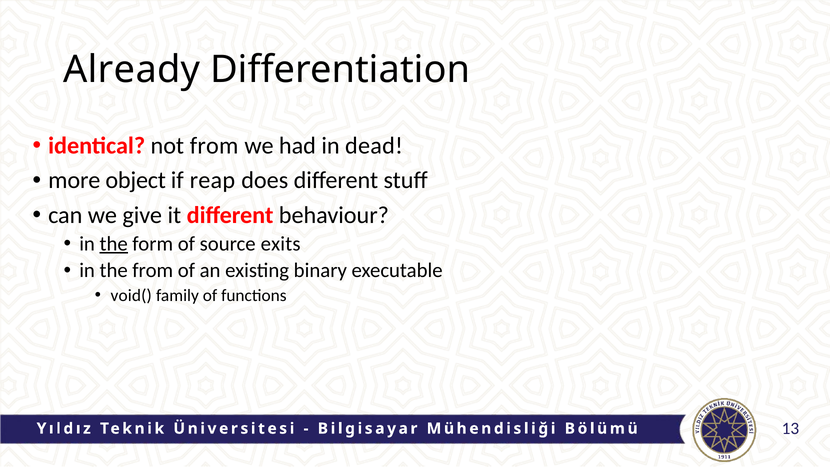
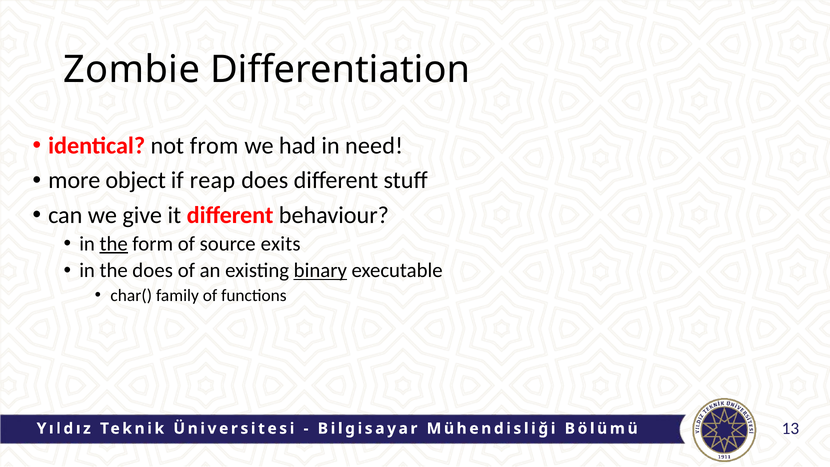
Already: Already -> Zombie (132, 70)
dead: dead -> need (374, 146)
the from: from -> does (153, 271)
binary underline: none -> present (320, 271)
void(: void( -> char( (131, 295)
